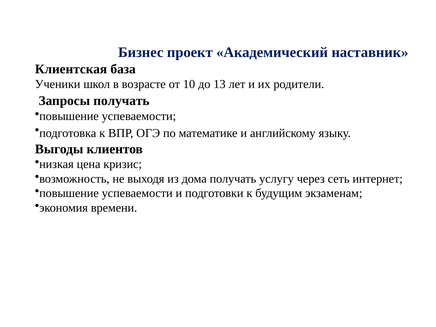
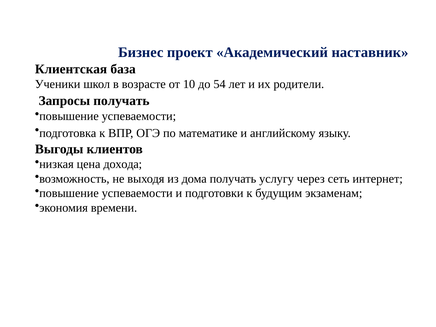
13: 13 -> 54 (220, 84)
кризис: кризис -> дохода (123, 164)
